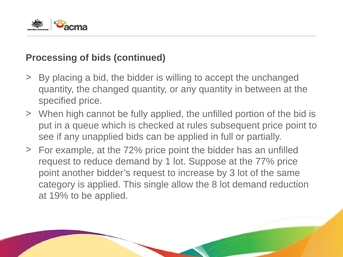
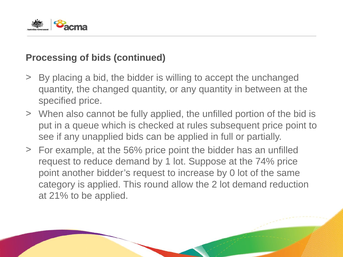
high: high -> also (75, 114)
72%: 72% -> 56% (133, 150)
77%: 77% -> 74% (265, 162)
3: 3 -> 0 (232, 173)
single: single -> round (156, 185)
8: 8 -> 2 (214, 185)
19%: 19% -> 21% (59, 196)
